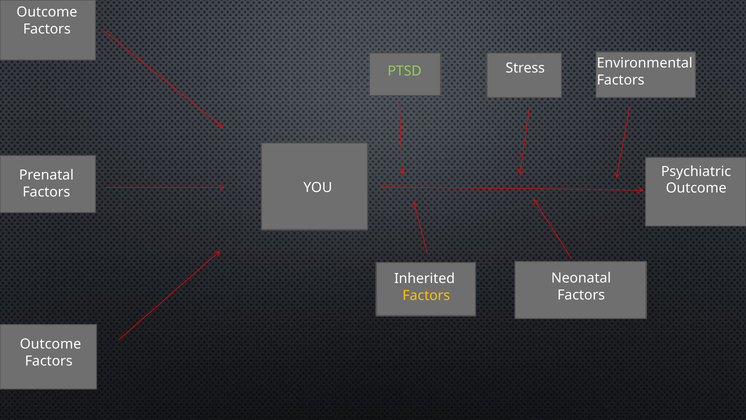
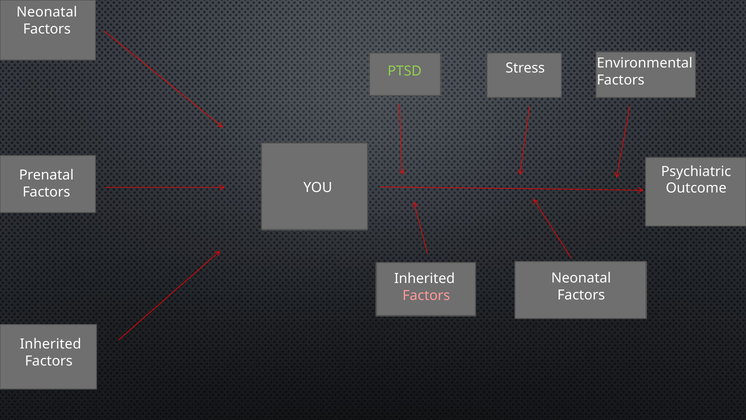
Outcome: Outcome -> Neonatal (47, 12)
Factors colour: yellow -> pink (426, 295)
Outcome: Outcome -> Inherited (51, 344)
